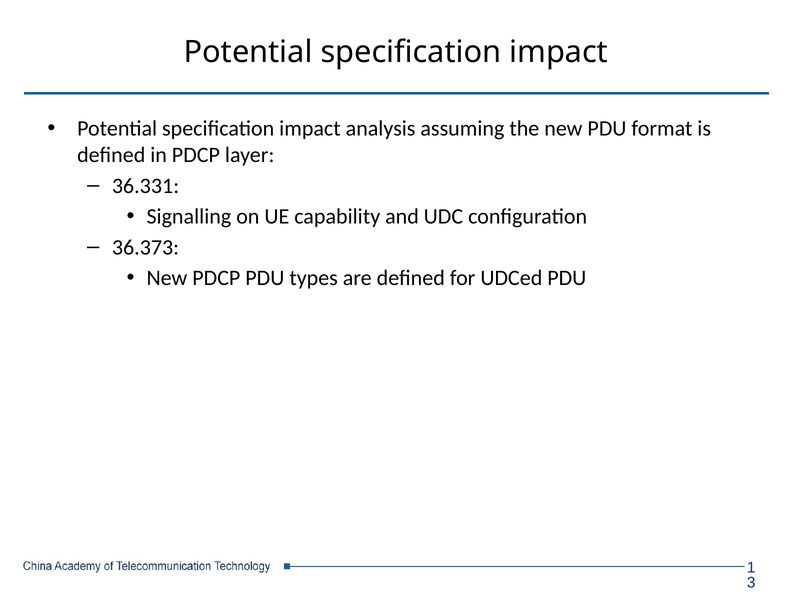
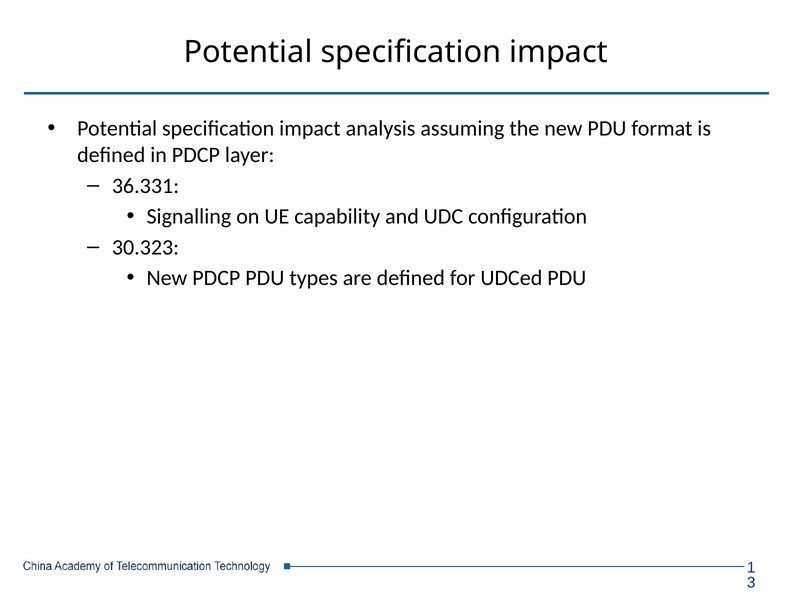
36.373: 36.373 -> 30.323 (145, 247)
